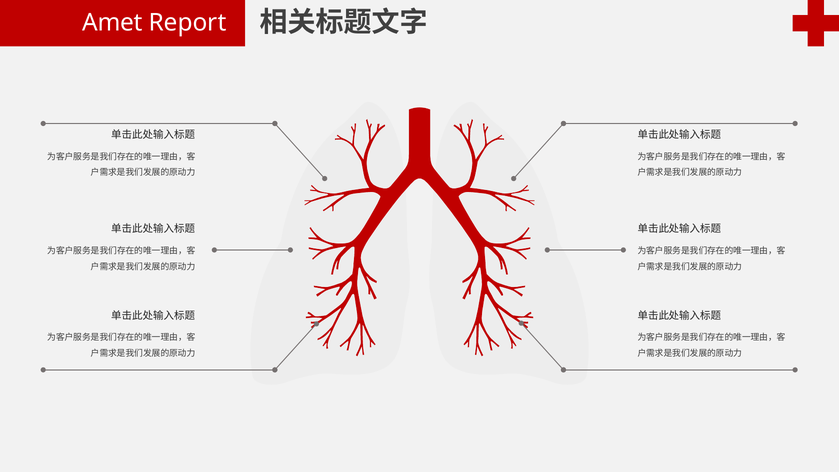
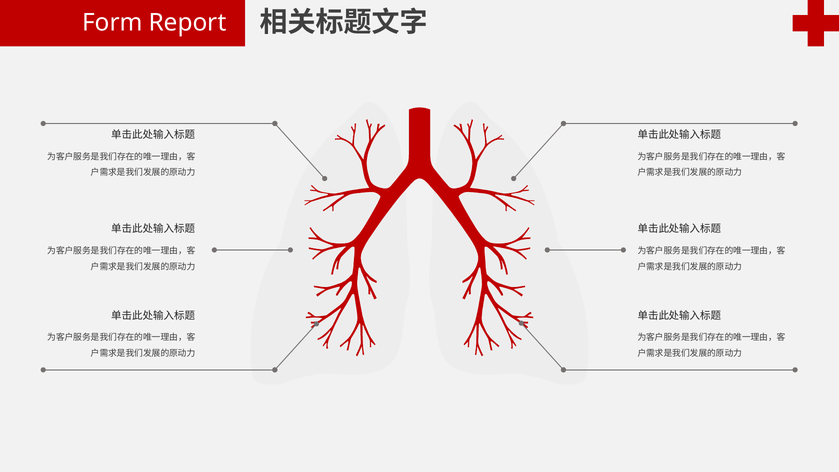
Amet: Amet -> Form (112, 23)
